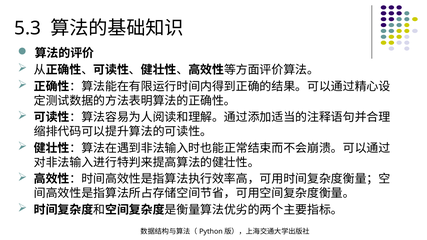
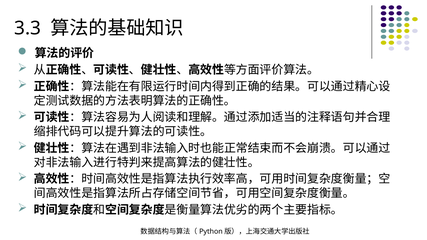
5.3: 5.3 -> 3.3 (28, 28)
